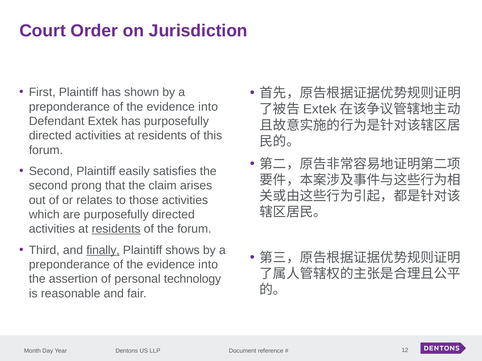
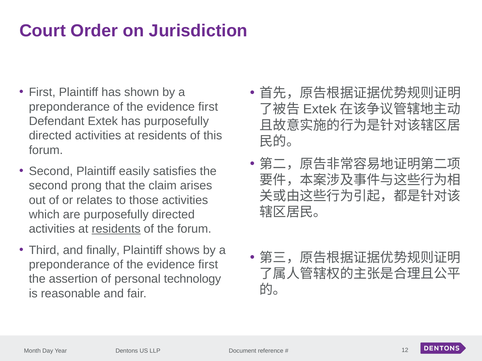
into: into -> first (208, 107)
finally underline: present -> none (103, 250)
into: into -> first (208, 265)
